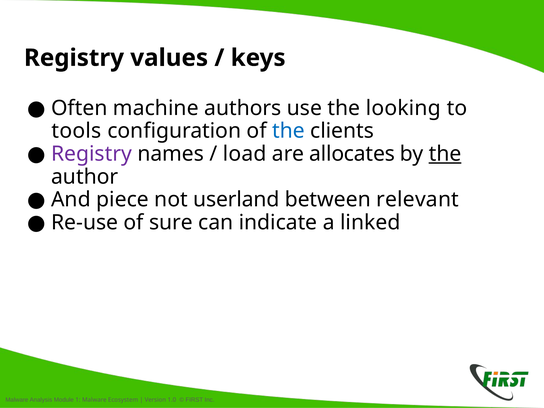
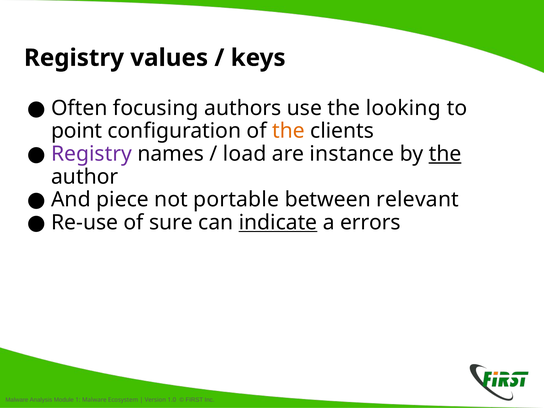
machine: machine -> focusing (156, 108)
tools: tools -> point (77, 131)
the colour: blue -> orange (288, 131)
allocates: allocates -> instance (352, 154)
userland: userland -> portable (236, 200)
indicate underline: none -> present (278, 222)
linked: linked -> errors (370, 222)
